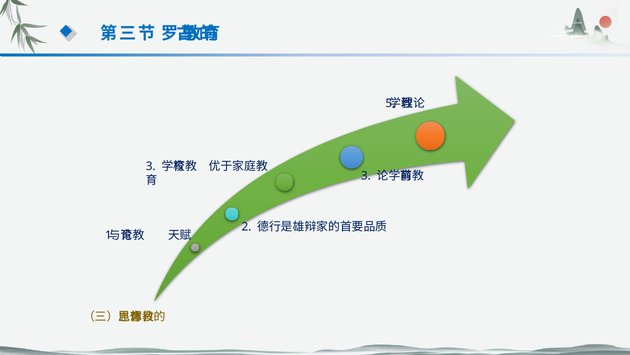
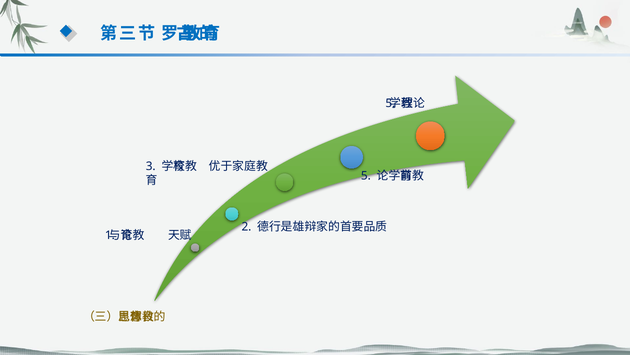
3: 3 -> 5 (366, 175)
